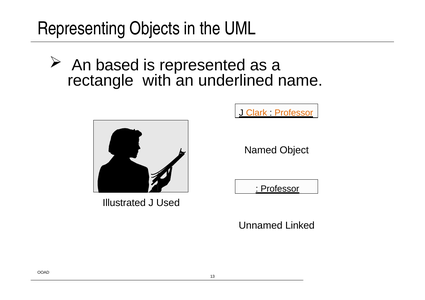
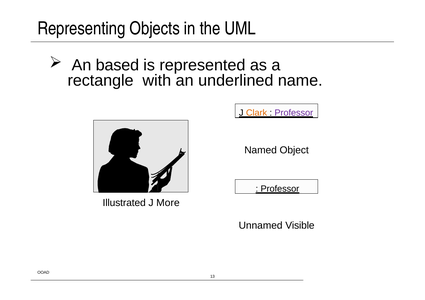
Professor colour: orange -> purple (294, 113)
Used: Used -> More (168, 203)
Linked: Linked -> Visible (300, 226)
